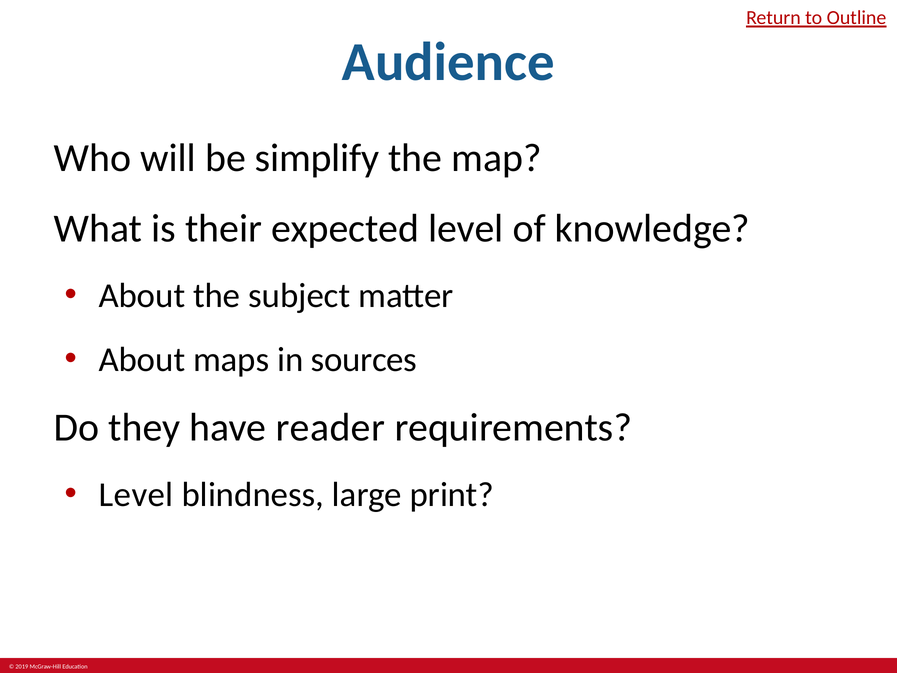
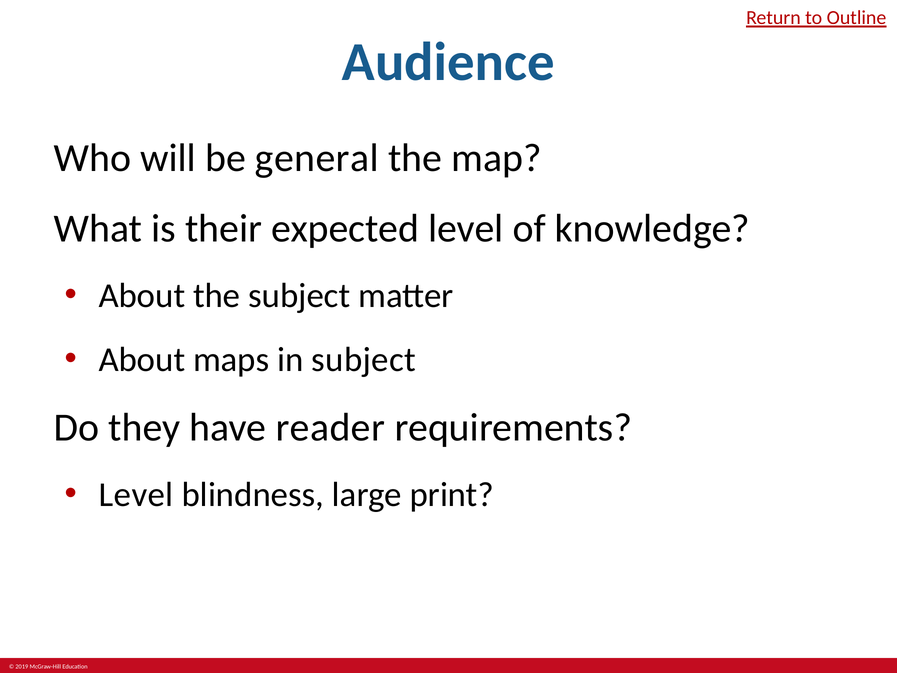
simplify: simplify -> general (317, 158)
in sources: sources -> subject (364, 360)
